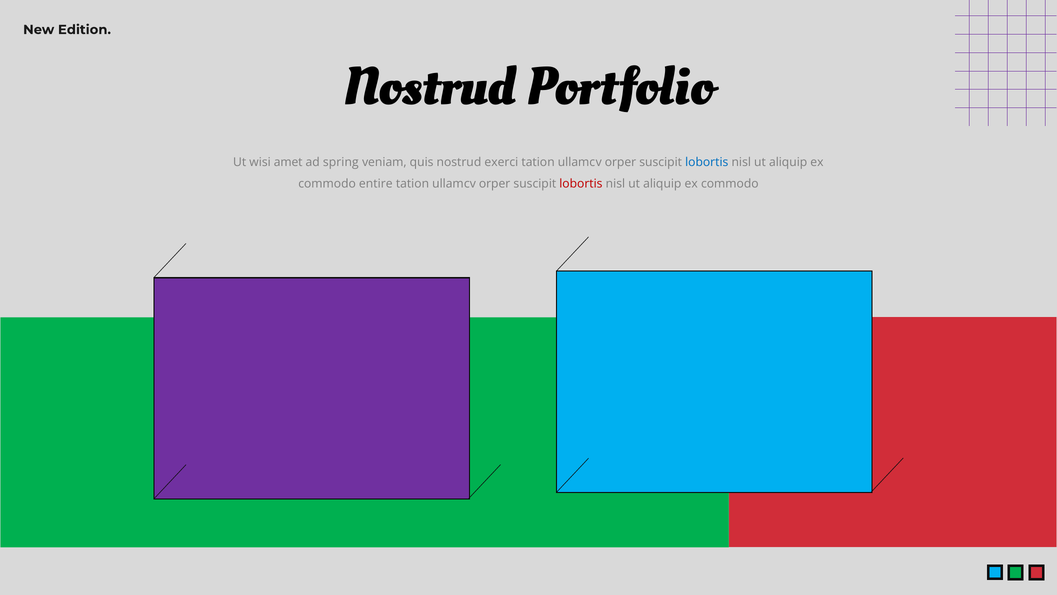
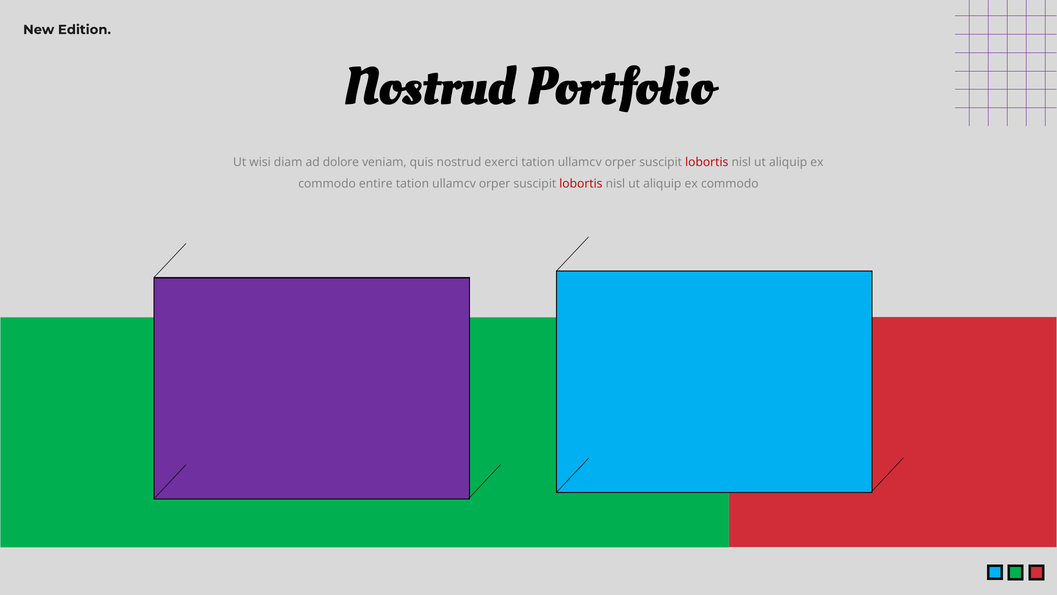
amet: amet -> diam (288, 162)
spring: spring -> dolore (341, 162)
lobortis colour: blue -> red (707, 162)
